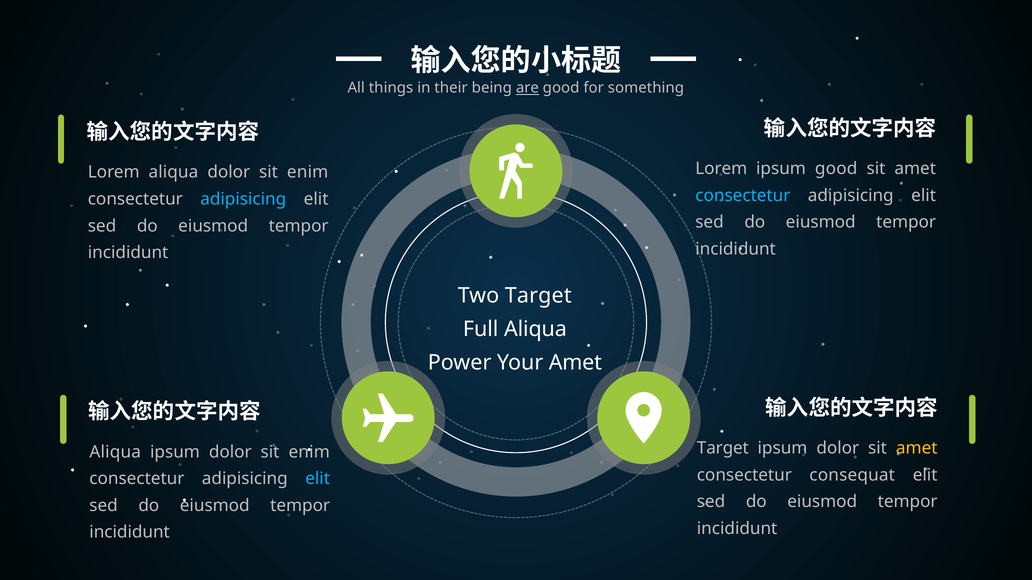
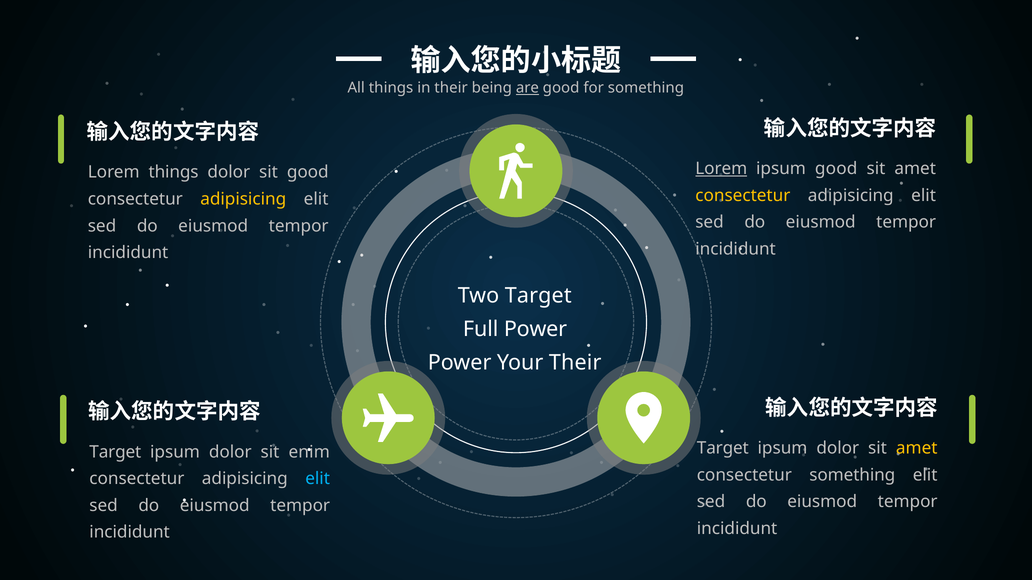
Lorem underline: none -> present (721, 169)
Lorem aliqua: aliqua -> things (174, 172)
enim: enim -> good (308, 172)
consectetur colour: light blue -> yellow (743, 196)
adipisicing colour: light blue -> yellow (243, 199)
Full Aliqua: Aliqua -> Power (535, 329)
Your Amet: Amet -> Their (575, 363)
Aliqua: Aliqua -> Target (115, 452)
consectetur consequat: consequat -> something (852, 475)
